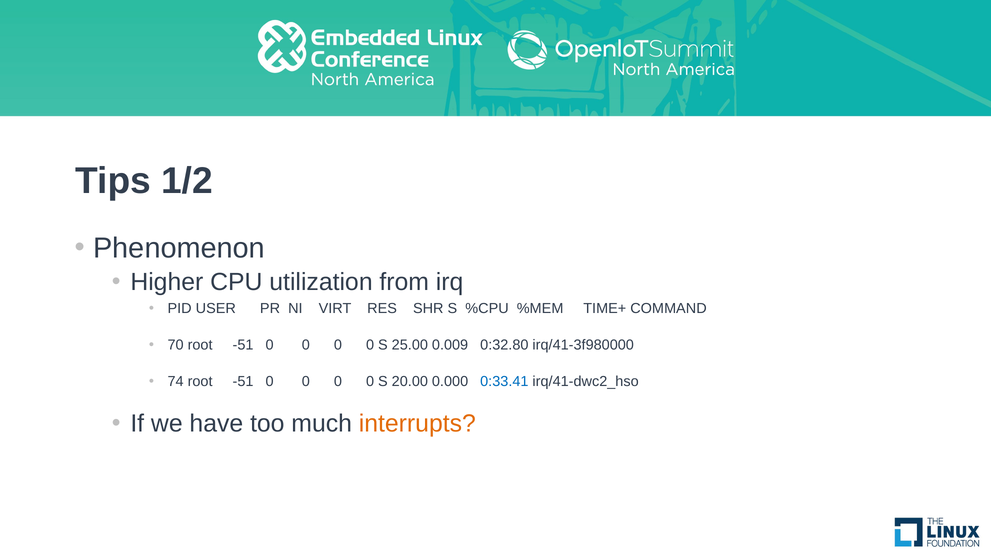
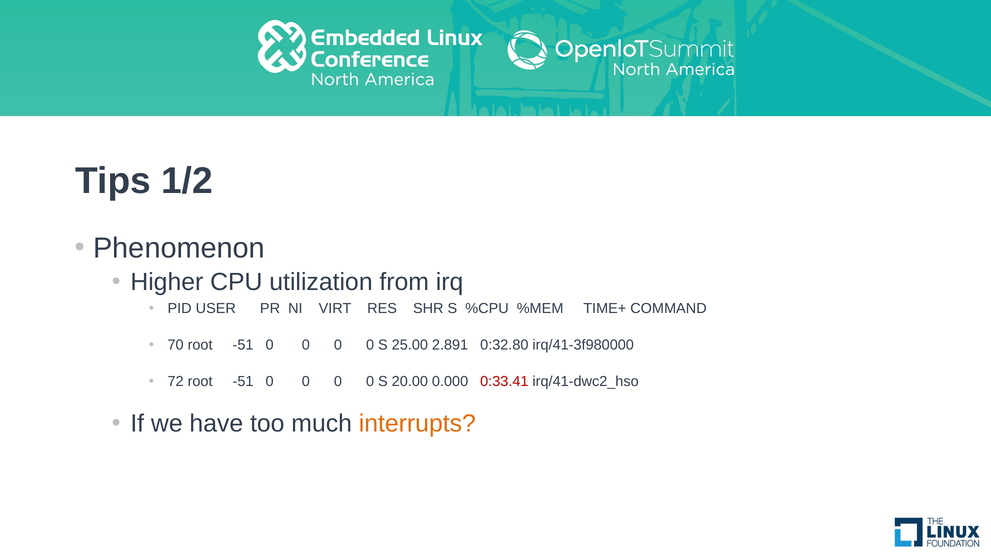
0.009: 0.009 -> 2.891 (450, 345)
74: 74 -> 72 (176, 381)
0:33.41 colour: blue -> red (504, 381)
